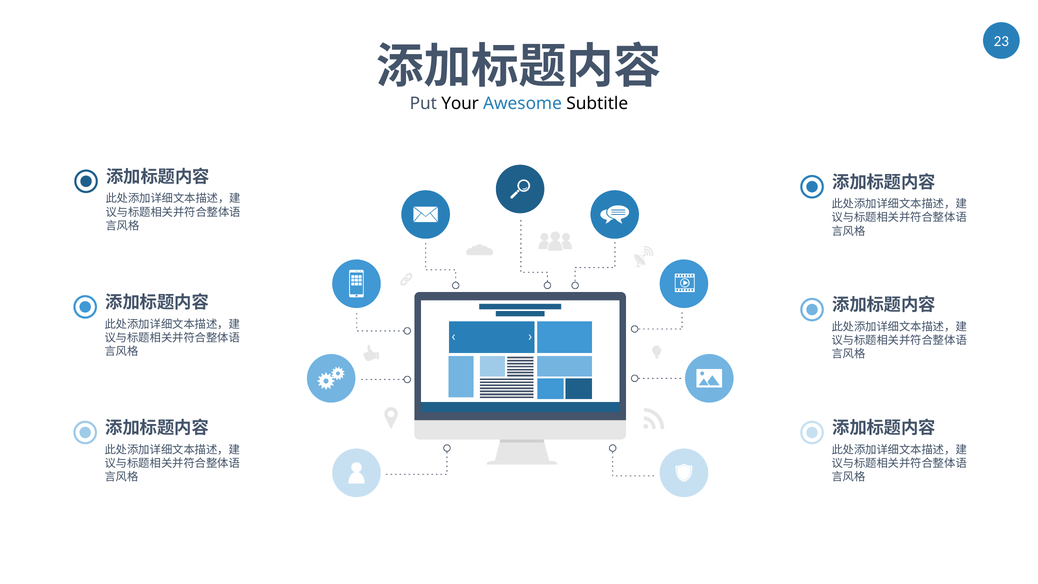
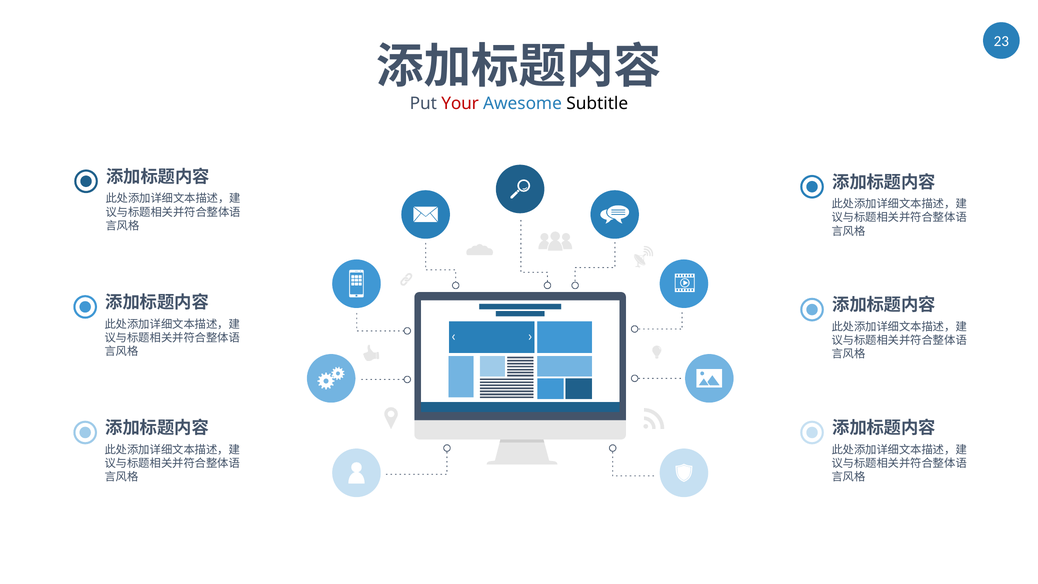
Your colour: black -> red (460, 103)
